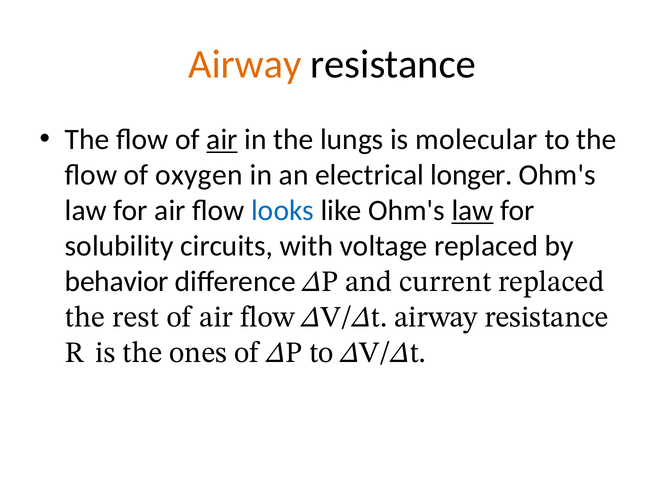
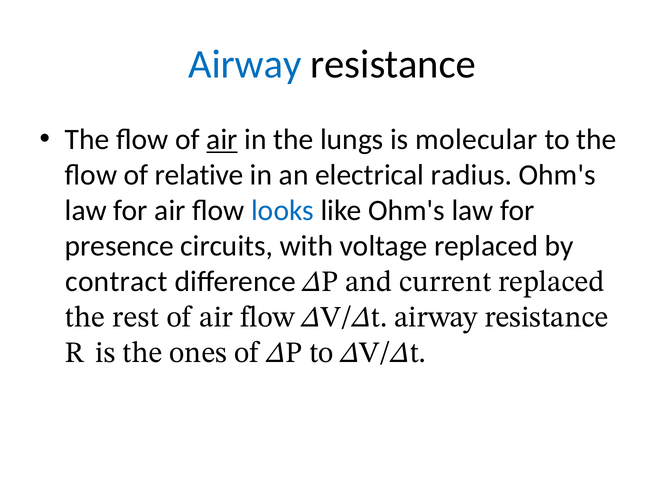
Airway colour: orange -> blue (245, 64)
oxygen: oxygen -> relative (199, 175)
longer: longer -> radius (471, 175)
law underline: present -> none (473, 210)
solubility: solubility -> presence (119, 246)
behavior: behavior -> contract (116, 281)
